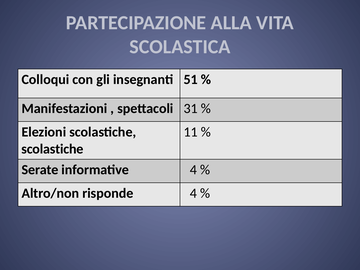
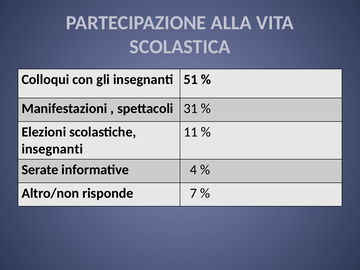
scolastiche: scolastiche -> insegnanti (52, 149)
risponde 4: 4 -> 7 (193, 193)
